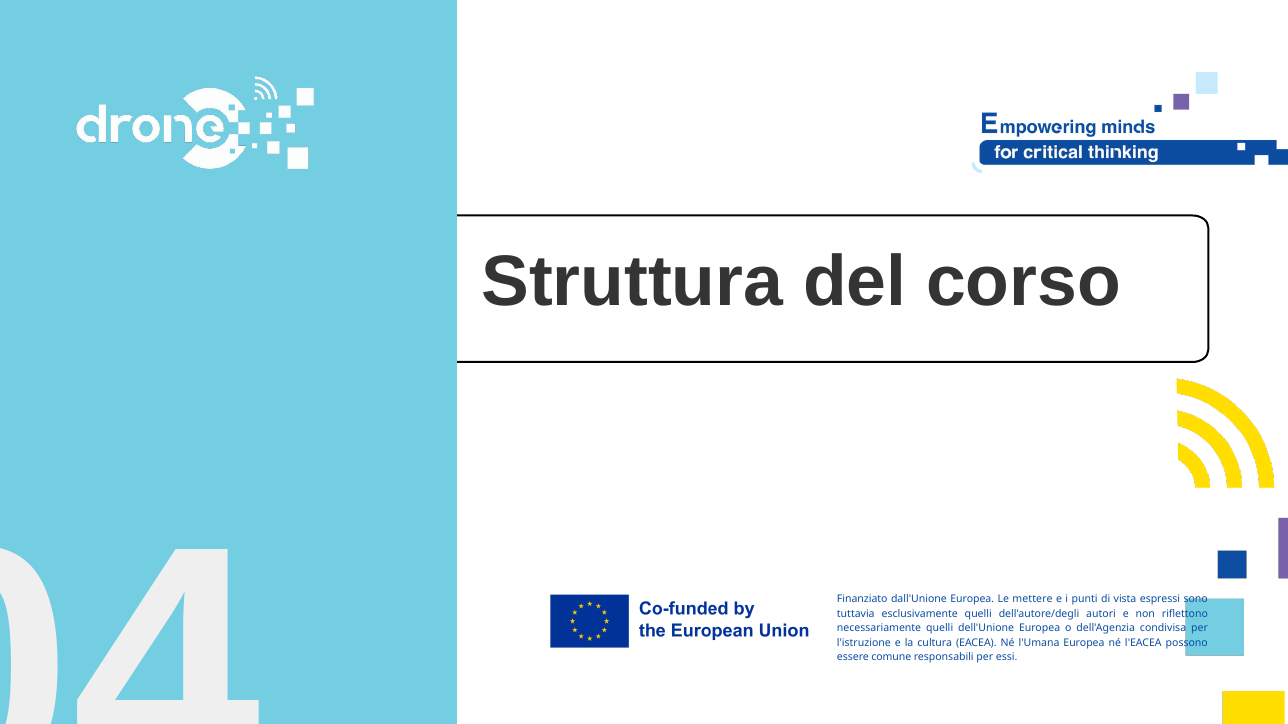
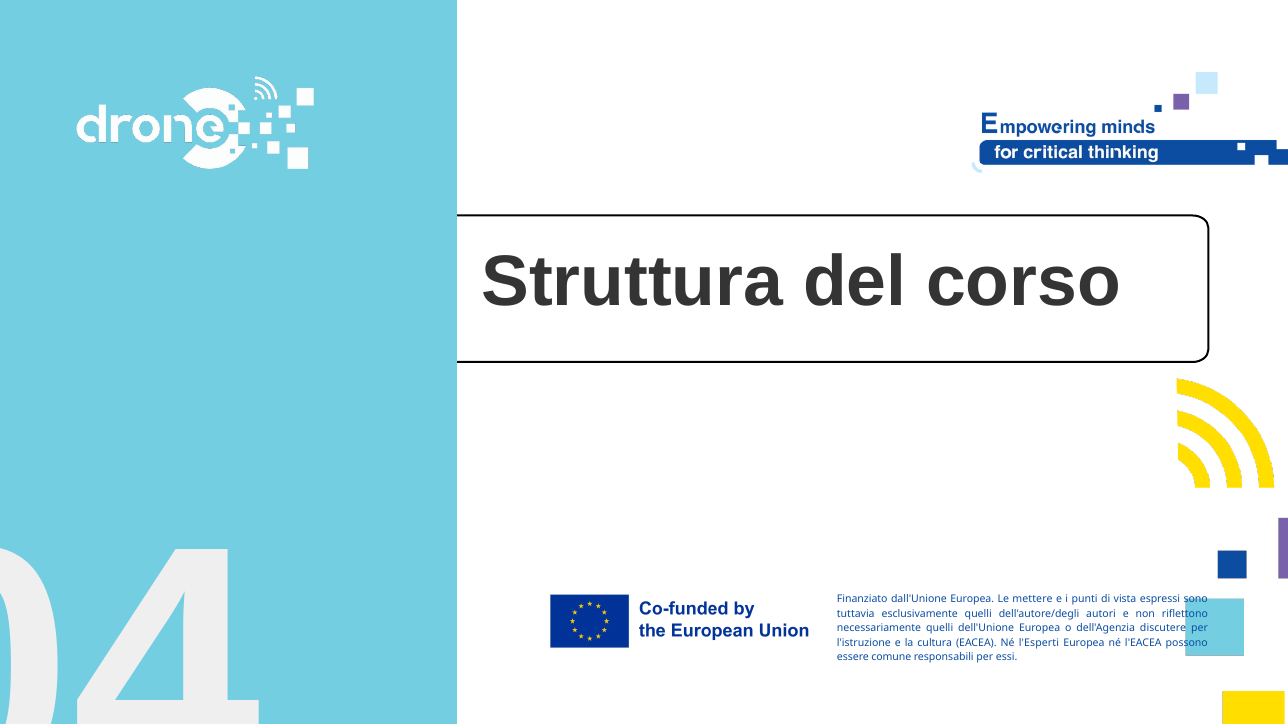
condivisa: condivisa -> discutere (1163, 629)
l'Umana: l'Umana -> l'Esperti (1039, 643)
